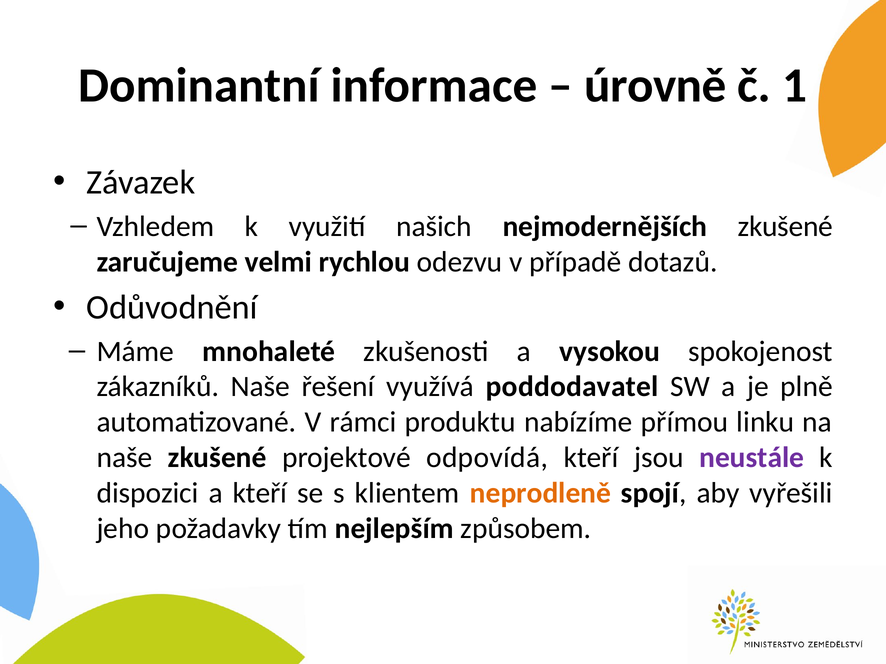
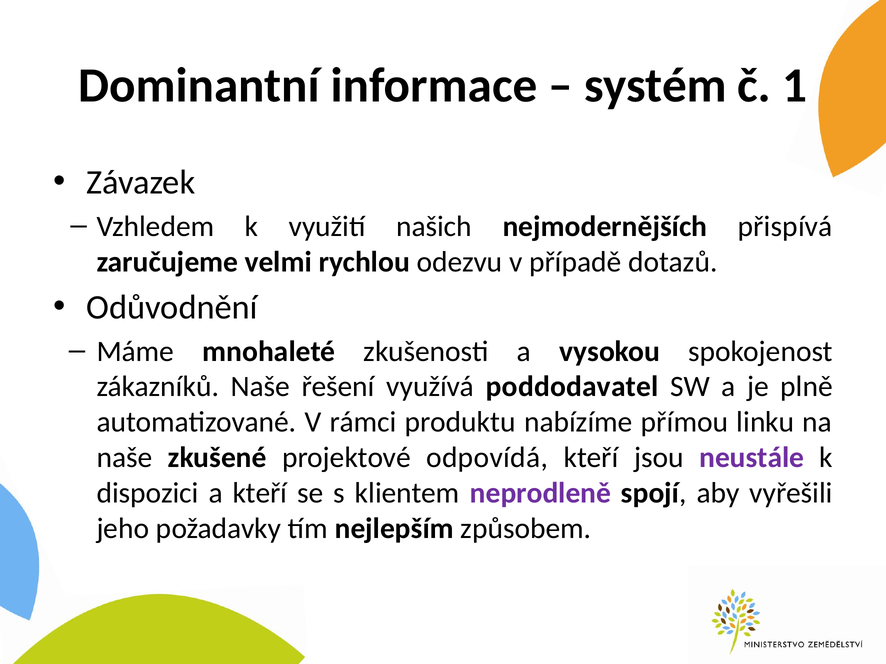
úrovně: úrovně -> systém (655, 85)
nejmodernějších zkušené: zkušené -> přispívá (785, 227)
neprodleně colour: orange -> purple (541, 493)
